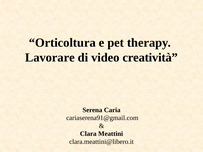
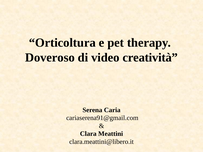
Lavorare: Lavorare -> Doveroso (50, 58)
